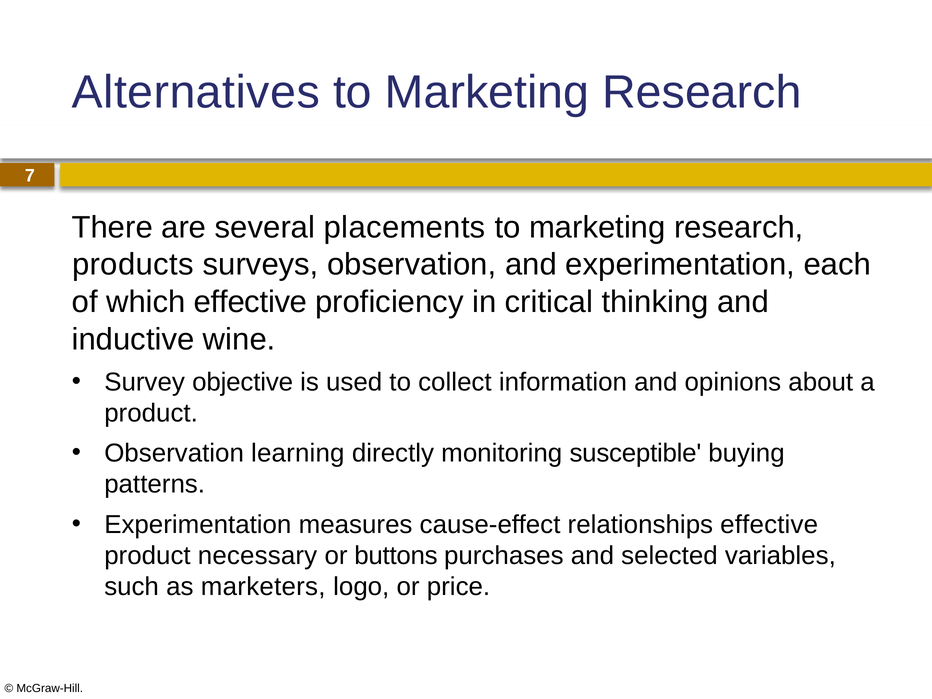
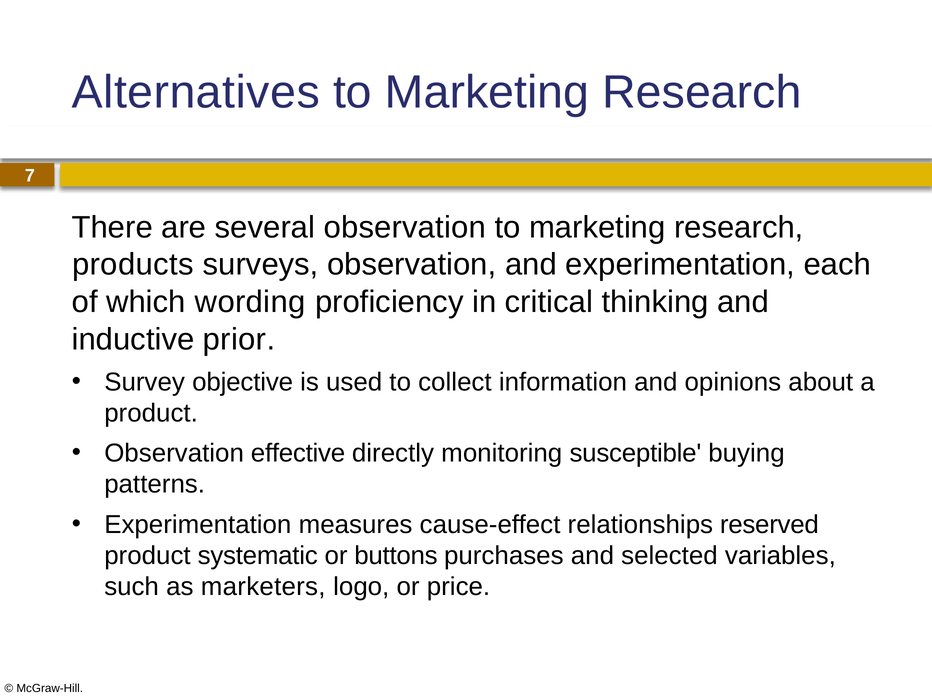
several placements: placements -> observation (405, 227)
which effective: effective -> wording (250, 302)
wine: wine -> prior (239, 339)
learning: learning -> effective (298, 453)
relationships effective: effective -> reserved (769, 525)
necessary: necessary -> systematic (258, 556)
